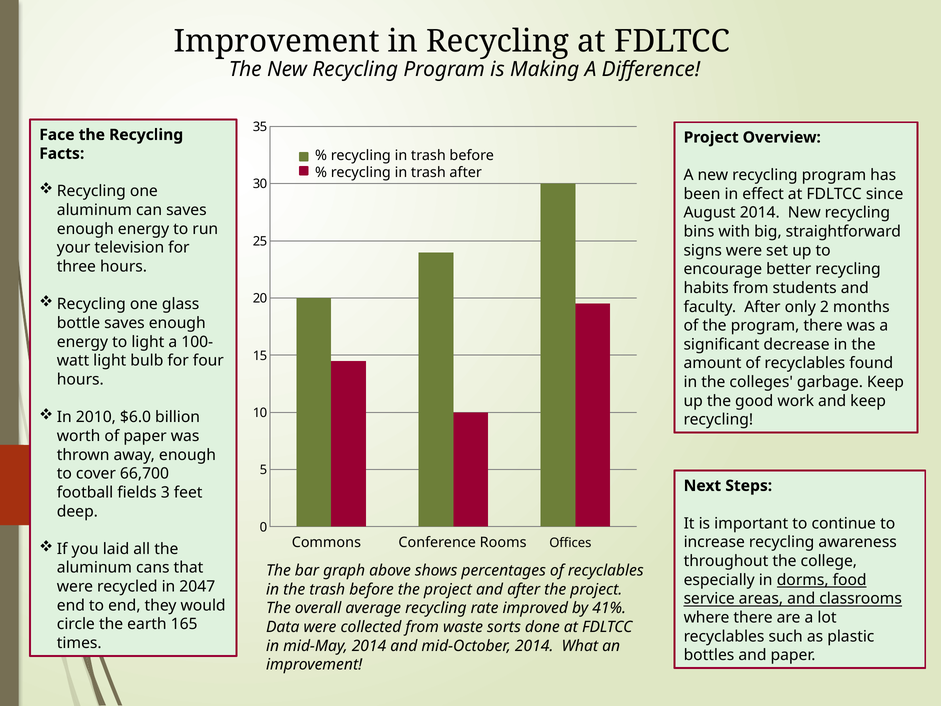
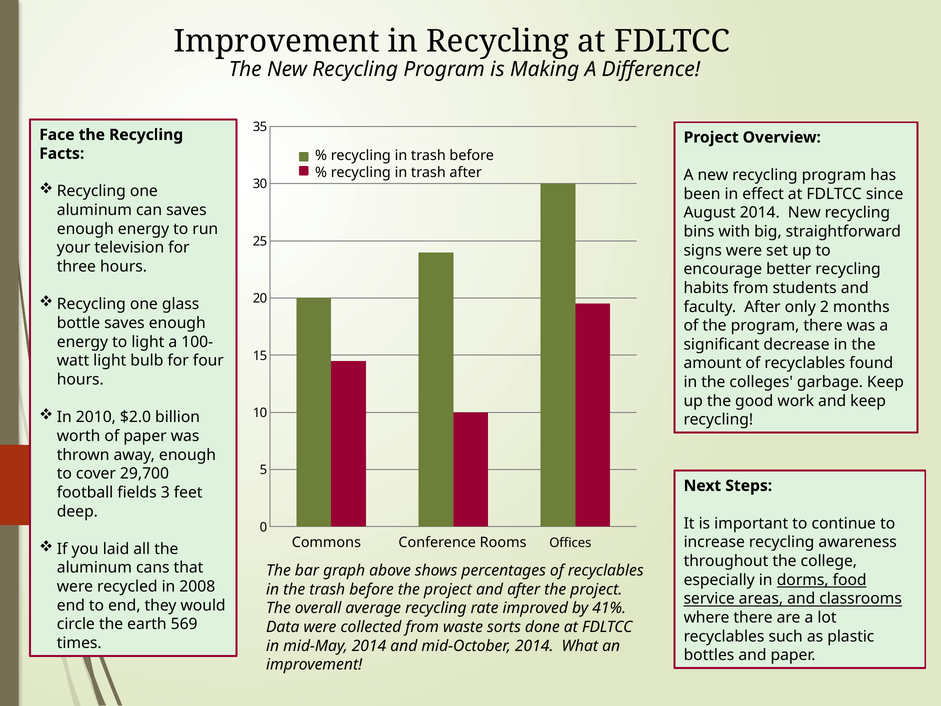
$6.0: $6.0 -> $2.0 (136, 417)
66,700: 66,700 -> 29,700 (145, 474)
2047: 2047 -> 2008 (197, 586)
165: 165 -> 569 (184, 624)
